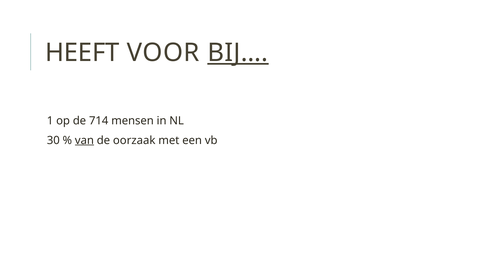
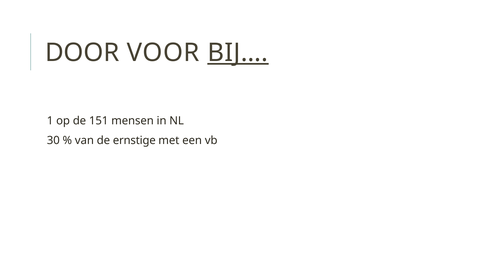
HEEFT: HEEFT -> DOOR (82, 53)
714: 714 -> 151 (99, 121)
van underline: present -> none (84, 140)
oorzaak: oorzaak -> ernstige (134, 140)
